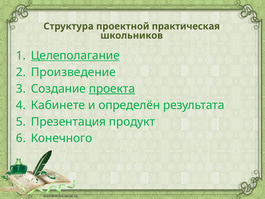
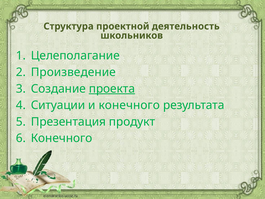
практическая: практическая -> деятельность (186, 26)
Целеполагание underline: present -> none (75, 56)
Кабинете: Кабинете -> Ситуации (58, 105)
и определён: определён -> конечного (129, 105)
